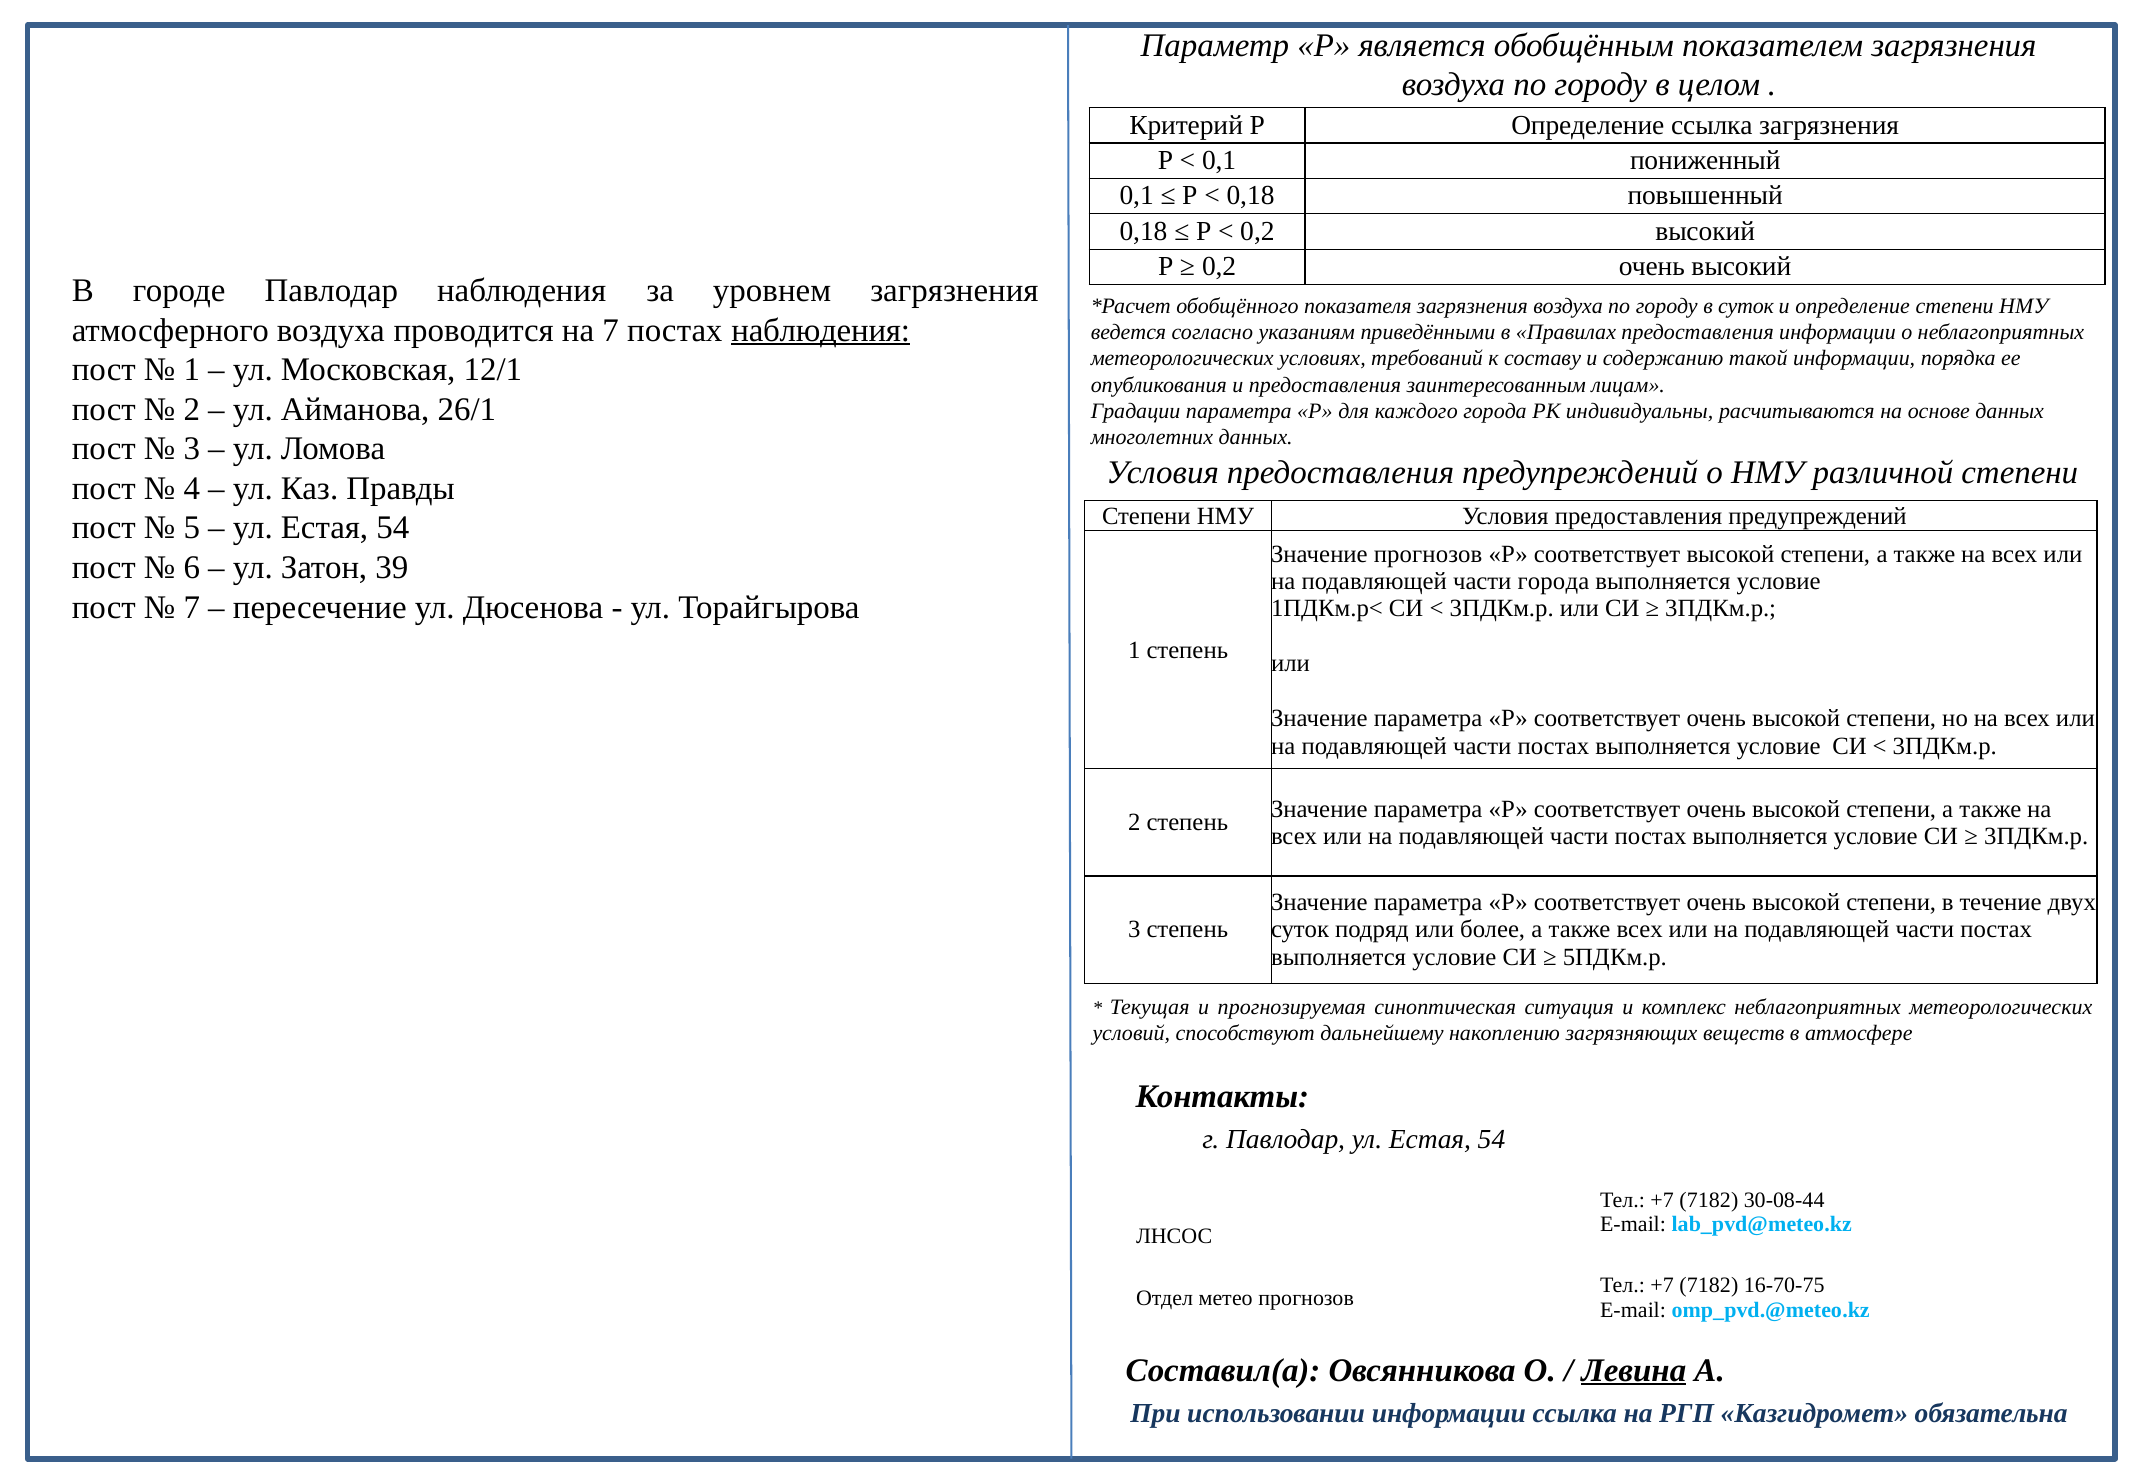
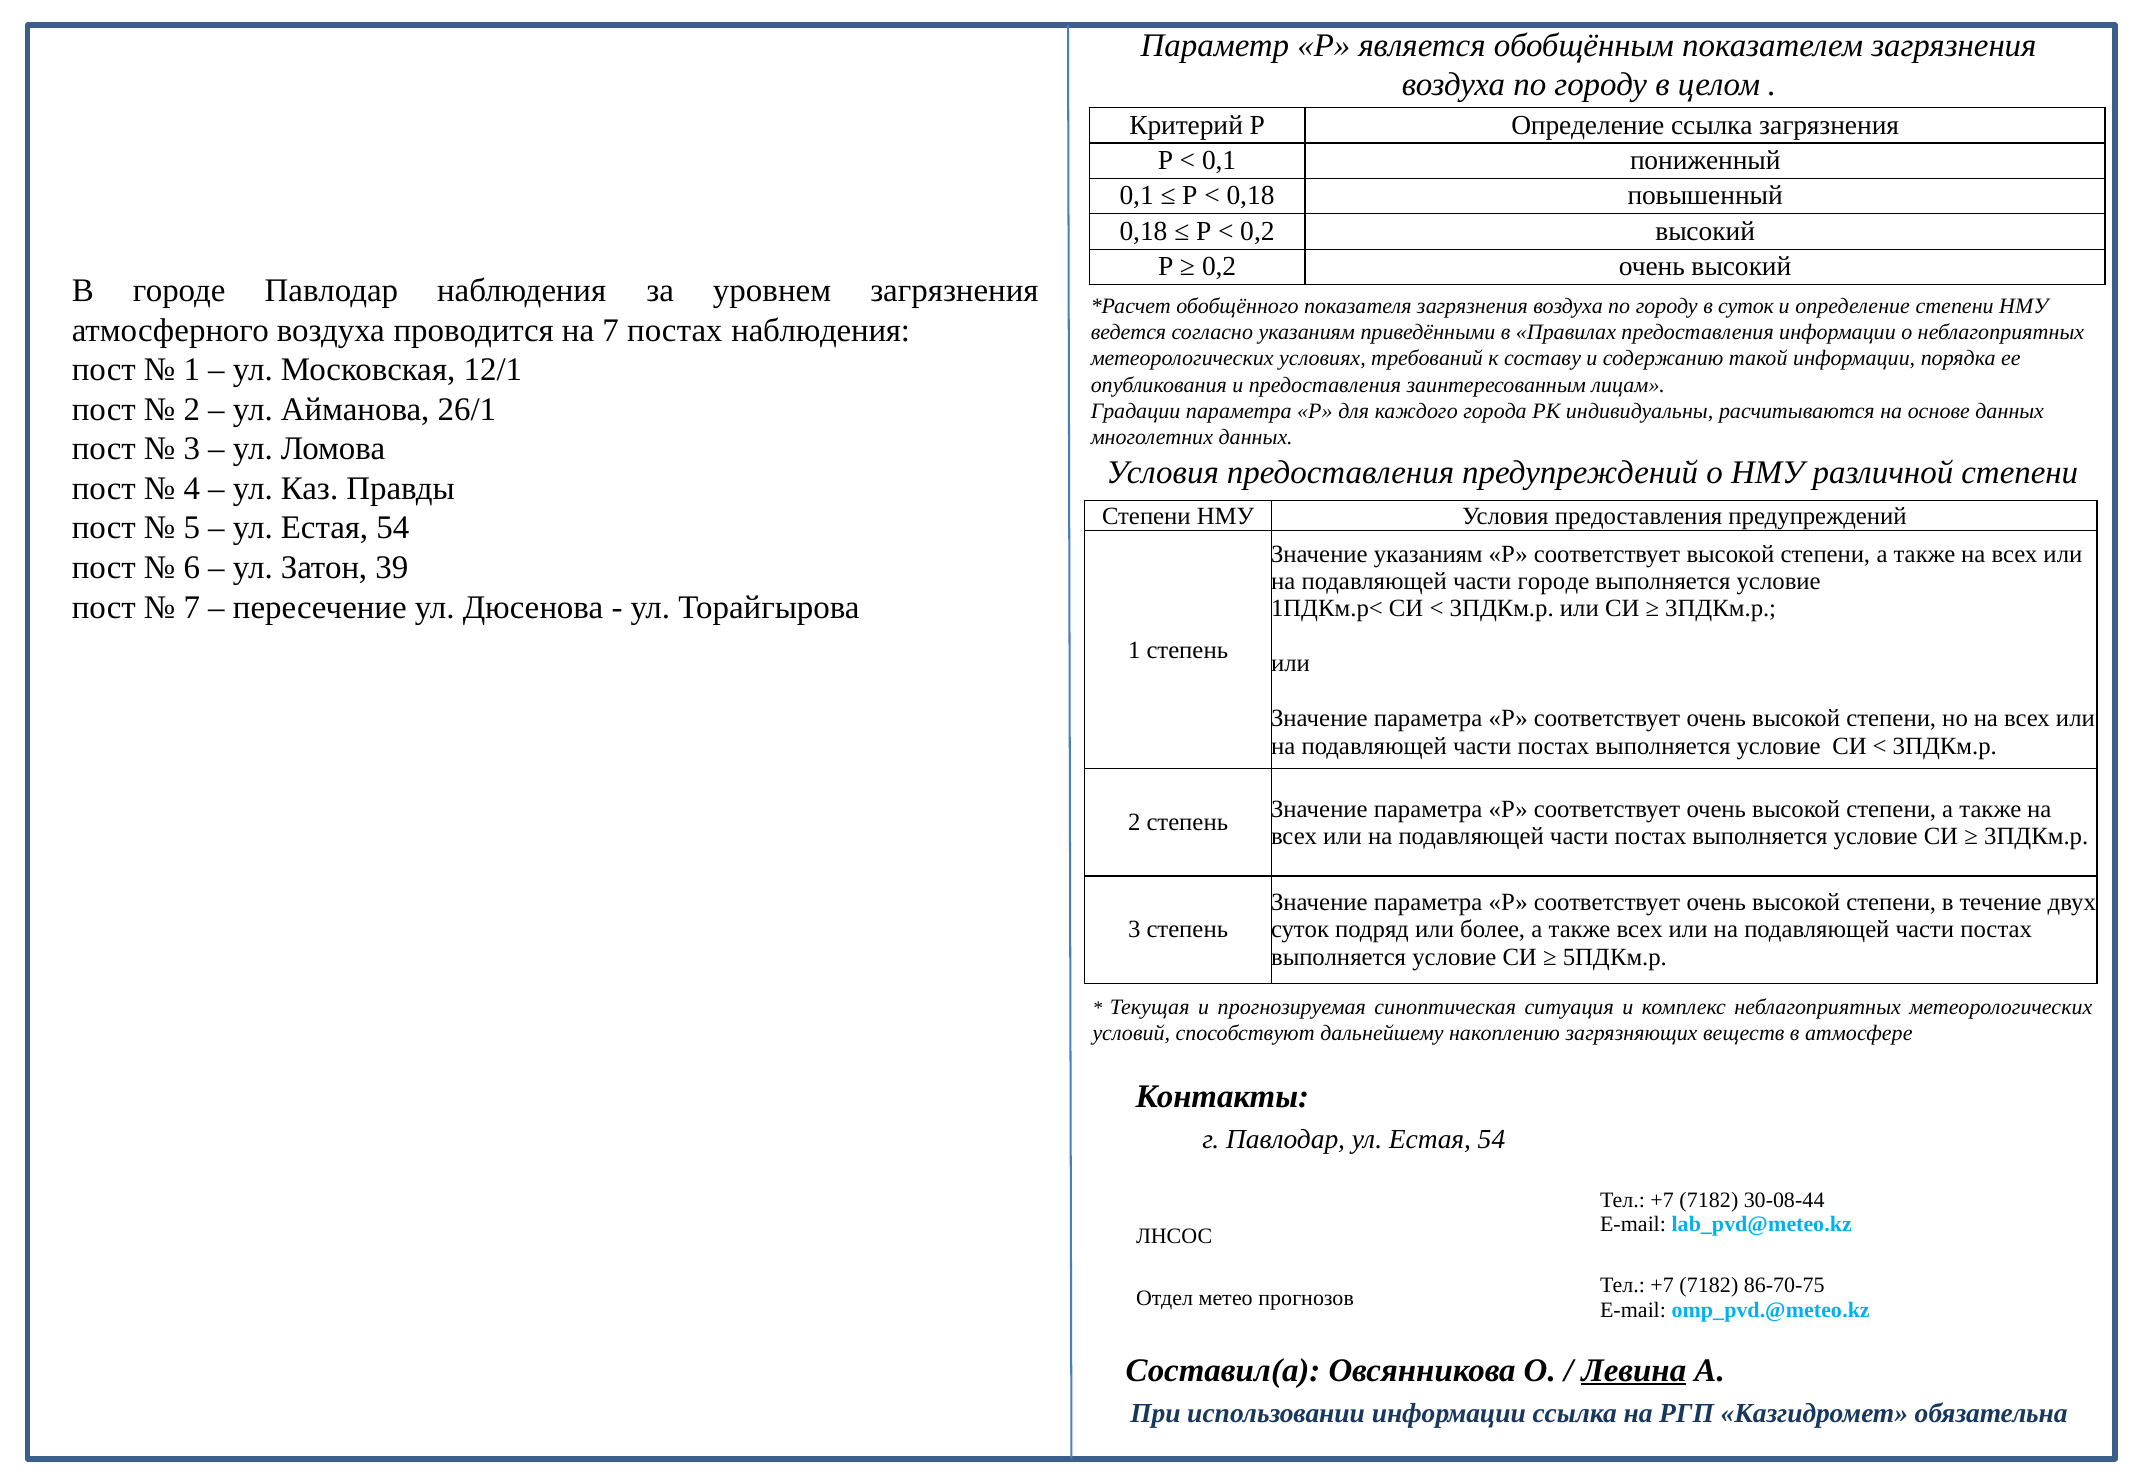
наблюдения underline: present -> none (821, 330)
Значение прогнозов: прогнозов -> указаниям (1428, 554)
части города: города -> городе (1553, 581)
16-70-75: 16-70-75 -> 86-70-75 (1784, 1285)
